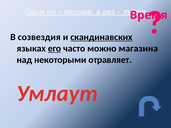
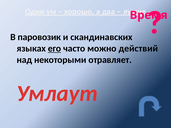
созвездия: созвездия -> паровозик (39, 37)
скандинавских underline: present -> none (101, 37)
магазина: магазина -> действий (138, 49)
